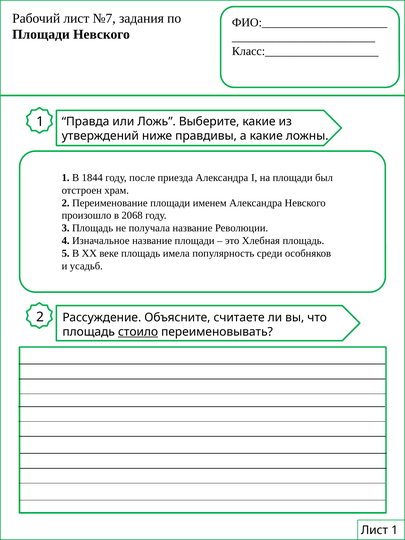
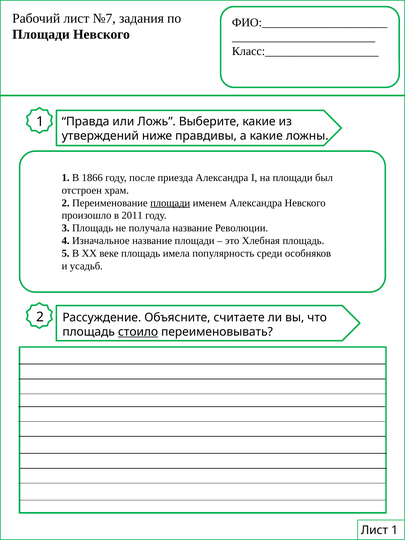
1844: 1844 -> 1866 (92, 178)
площади underline: none -> present (170, 203)
2068: 2068 -> 2011 (132, 215)
